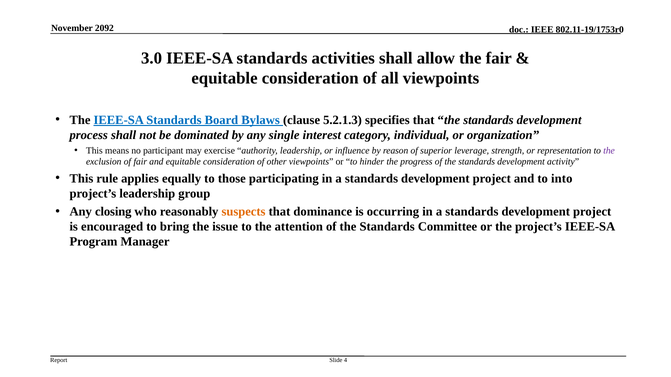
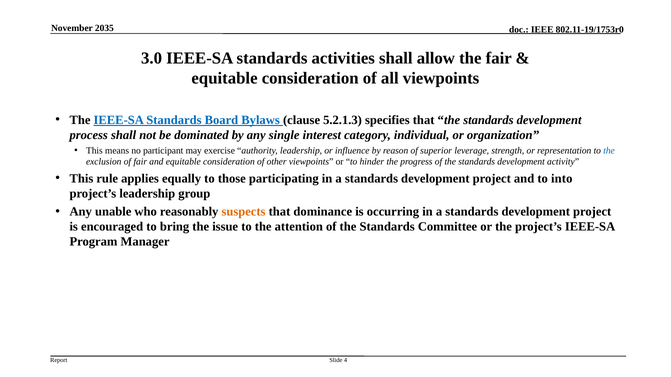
2092: 2092 -> 2035 (104, 28)
the colour: purple -> blue (609, 151)
closing: closing -> unable (113, 212)
